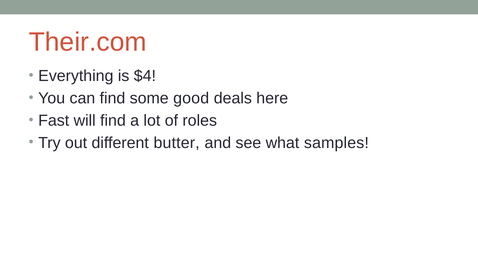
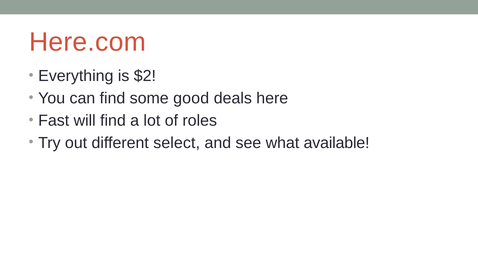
Their.com: Their.com -> Here.com (87, 42)
$4: $4 -> $2 (145, 76)
butter: butter -> select (177, 143)
samples: samples -> available (337, 143)
